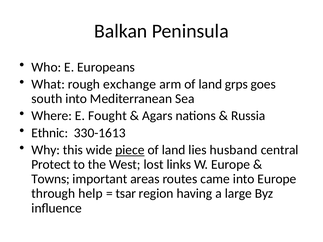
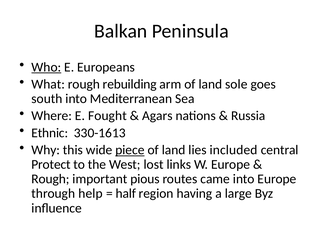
Who underline: none -> present (46, 67)
exchange: exchange -> rebuilding (130, 84)
grps: grps -> sole (236, 84)
husband: husband -> included (234, 150)
Towns: Towns -> Rough (50, 179)
areas: areas -> pious (145, 179)
tsar: tsar -> half (126, 194)
